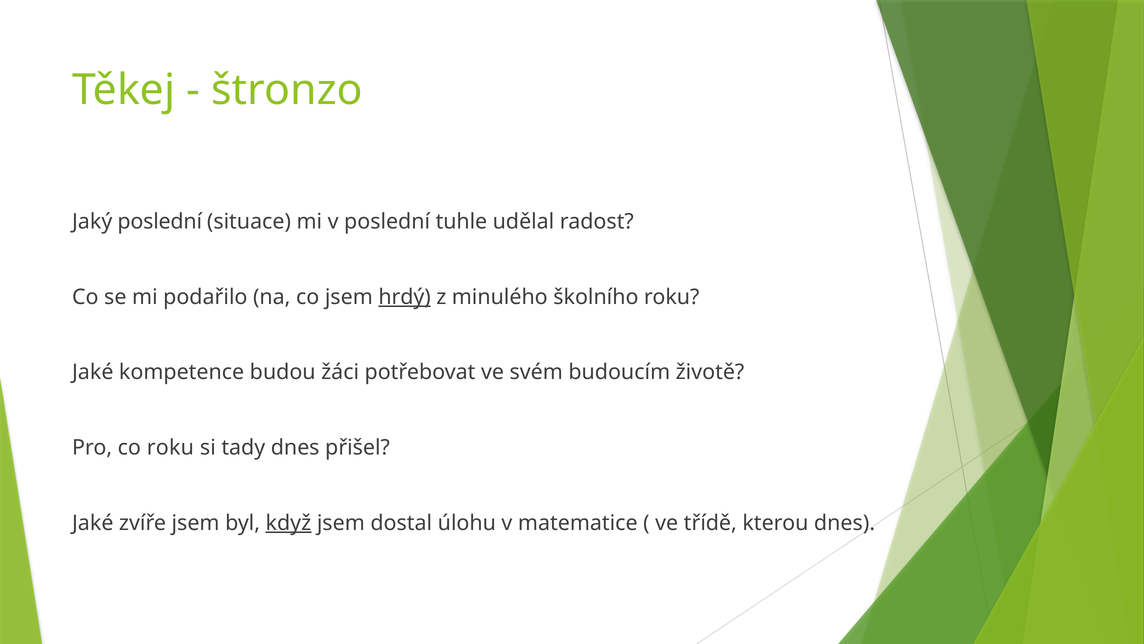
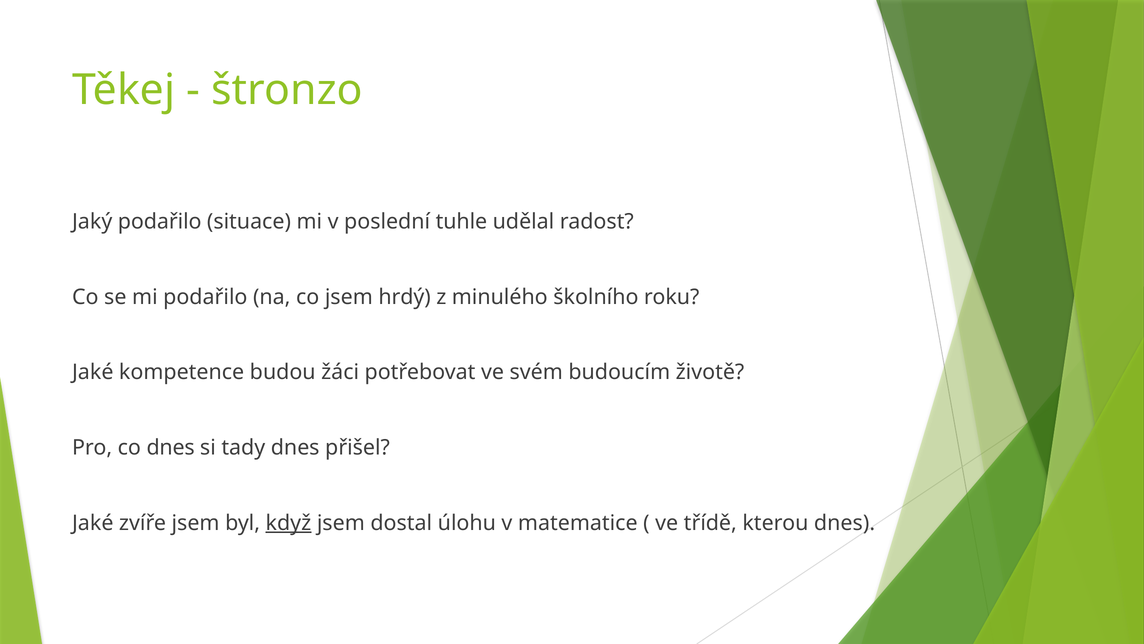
Jaký poslední: poslední -> podařilo (160, 221)
hrdý underline: present -> none (405, 297)
co roku: roku -> dnes (171, 447)
